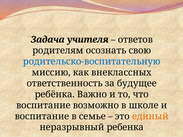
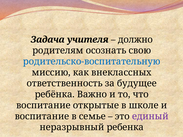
ответов: ответов -> должно (135, 40)
возможно: возможно -> открытые (96, 106)
единый colour: orange -> purple (150, 116)
